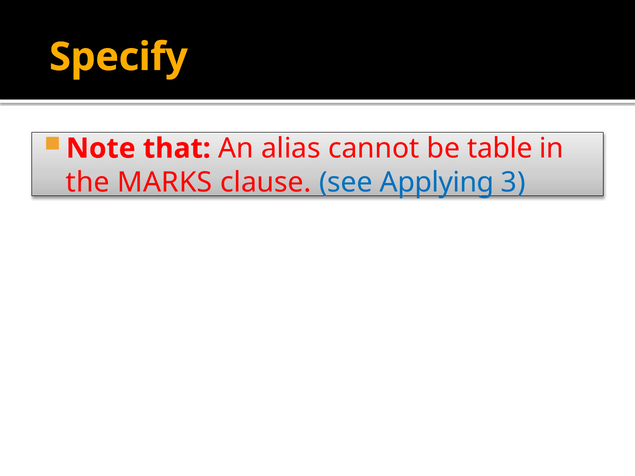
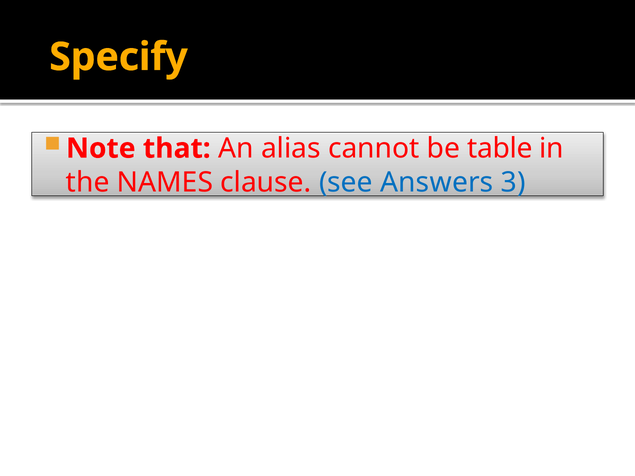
MARKS: MARKS -> NAMES (165, 182)
Applying: Applying -> Answers (437, 182)
